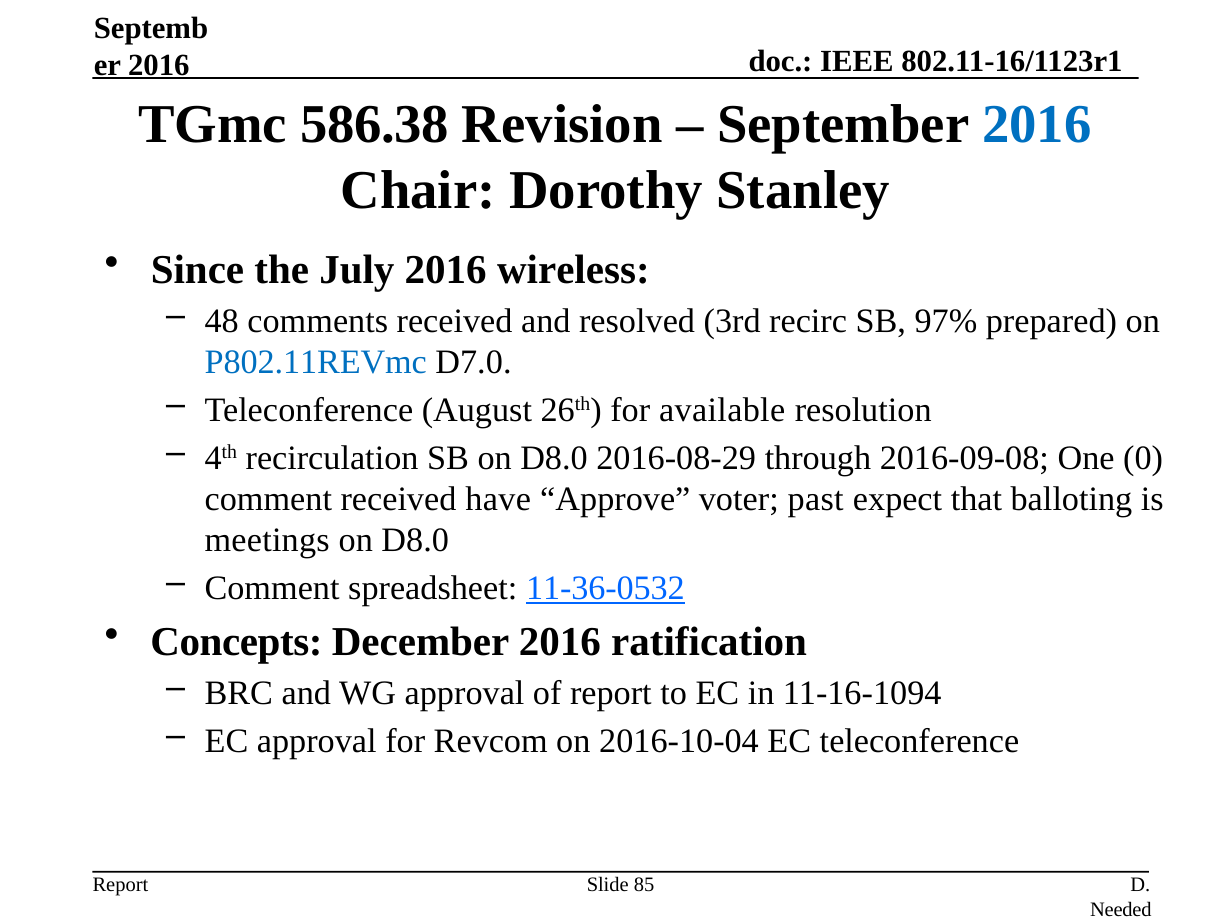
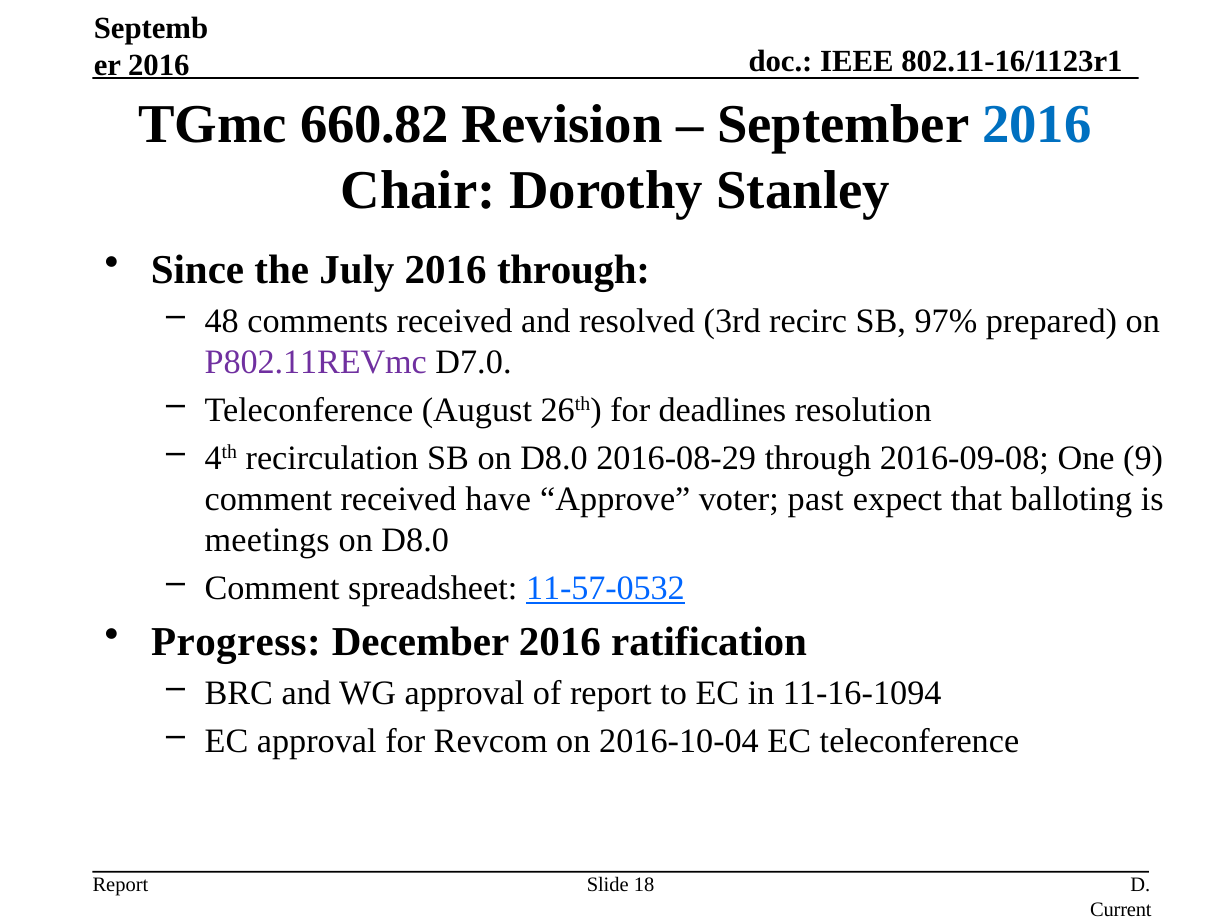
586.38: 586.38 -> 660.82 (375, 125)
2016 wireless: wireless -> through (574, 270)
P802.11REVmc colour: blue -> purple (316, 362)
available: available -> deadlines (722, 410)
0: 0 -> 9 (1143, 458)
11-36-0532: 11-36-0532 -> 11-57-0532 (605, 588)
Concepts: Concepts -> Progress (236, 642)
85: 85 -> 18 (644, 885)
Needed: Needed -> Current (1121, 910)
